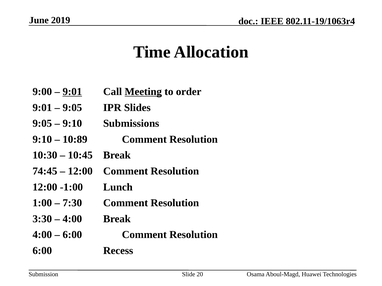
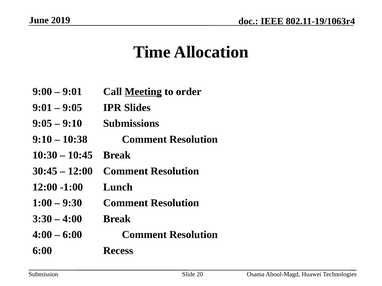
9:01 underline: present -> none (72, 92)
10:89: 10:89 -> 10:38 (75, 140)
74:45: 74:45 -> 30:45 (45, 171)
7:30: 7:30 -> 9:30 (72, 203)
